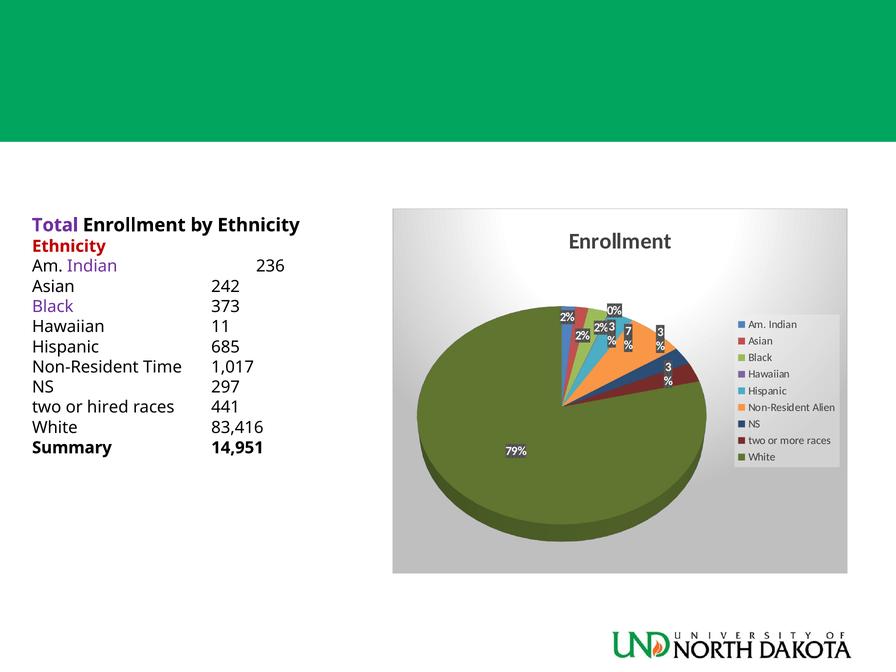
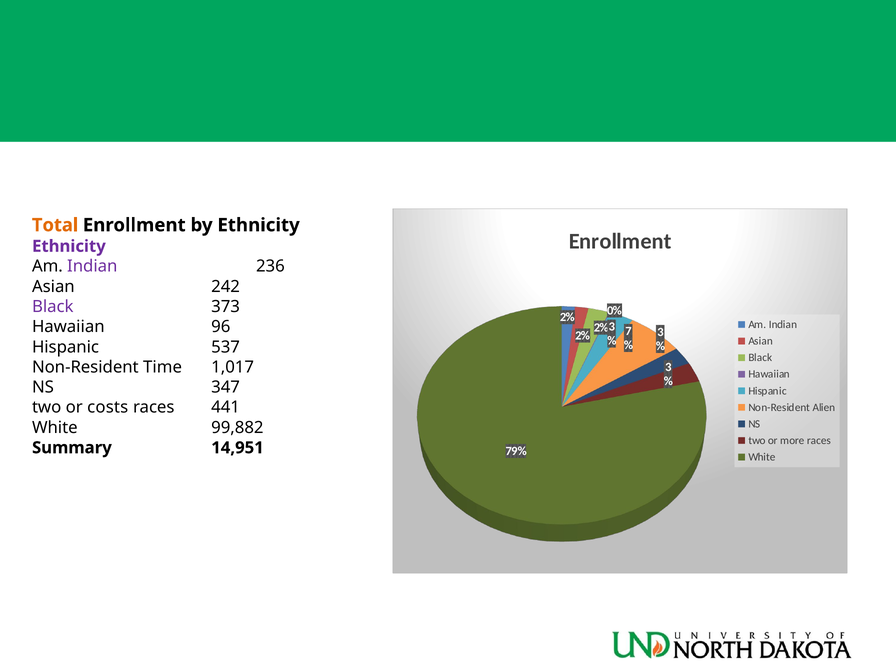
Total colour: purple -> orange (55, 225)
Ethnicity colour: red -> purple (69, 246)
11: 11 -> 96 (221, 327)
685: 685 -> 537 (226, 347)
297: 297 -> 347 (226, 387)
hired: hired -> costs (108, 407)
83,416: 83,416 -> 99,882 (237, 428)
